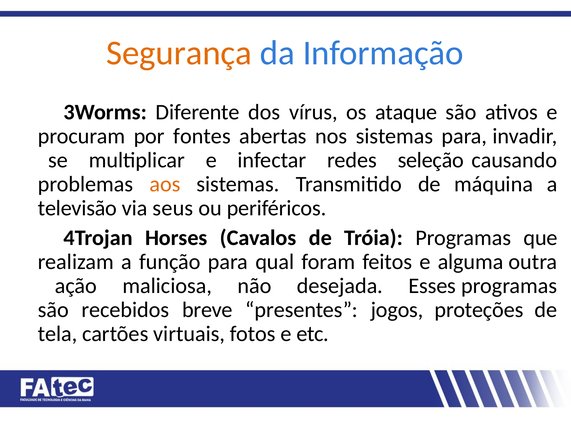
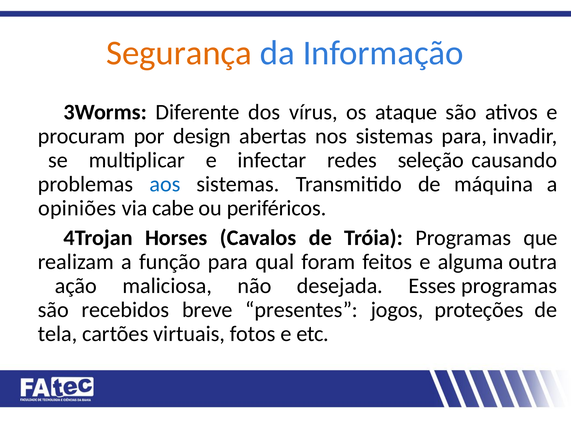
fontes: fontes -> design (202, 136)
aos colour: orange -> blue (165, 184)
televisão: televisão -> opiniões (77, 208)
seus: seus -> cabe (173, 208)
